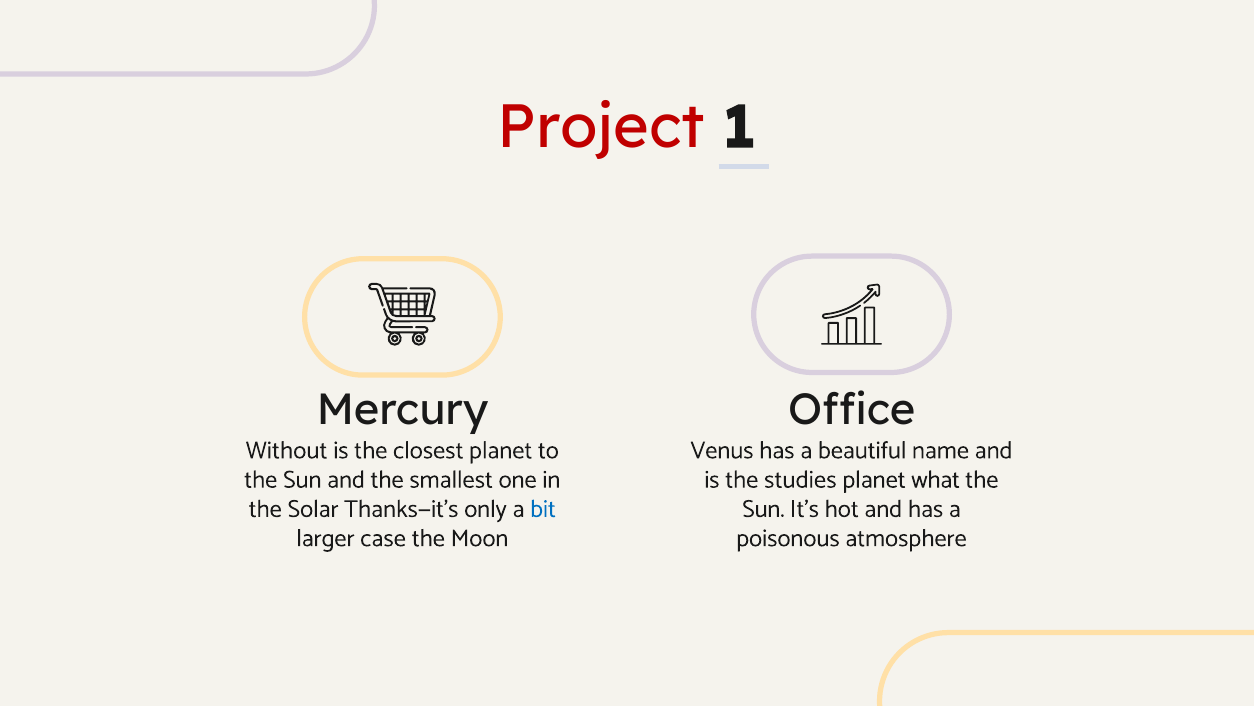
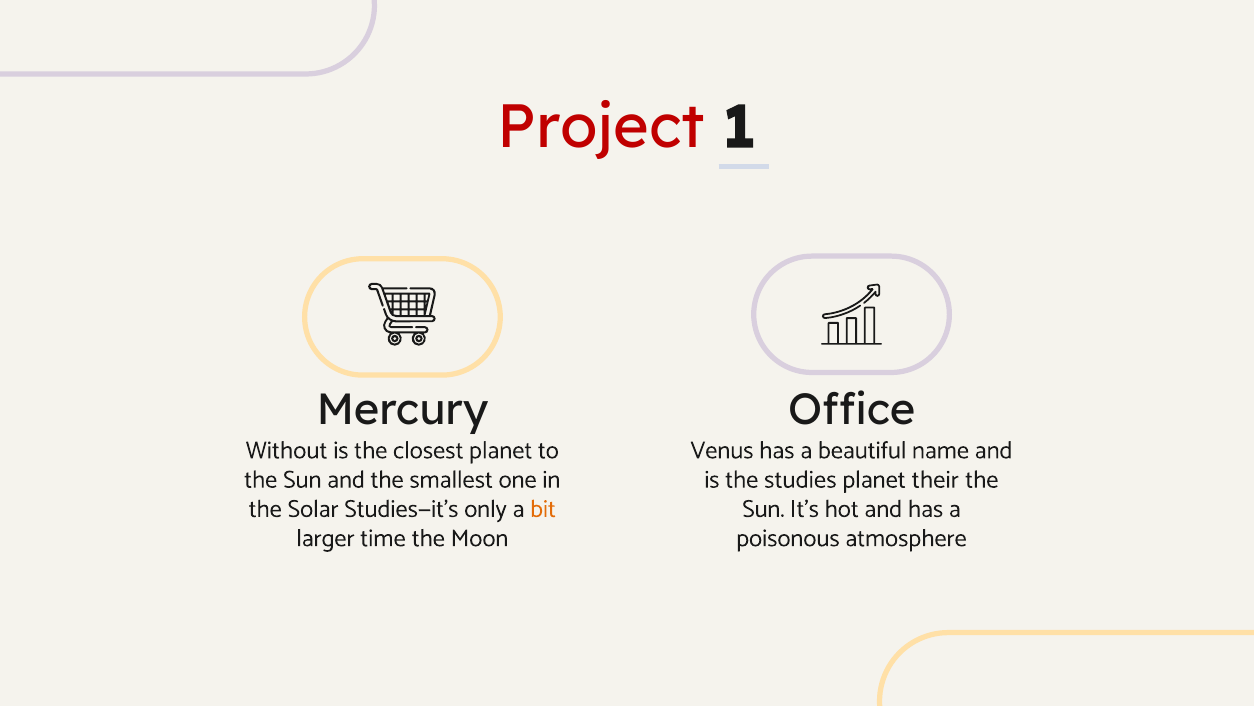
what: what -> their (935, 479)
Thanks—it’s: Thanks—it’s -> Studies—it’s (401, 508)
bit colour: blue -> orange (543, 508)
case: case -> time (383, 538)
